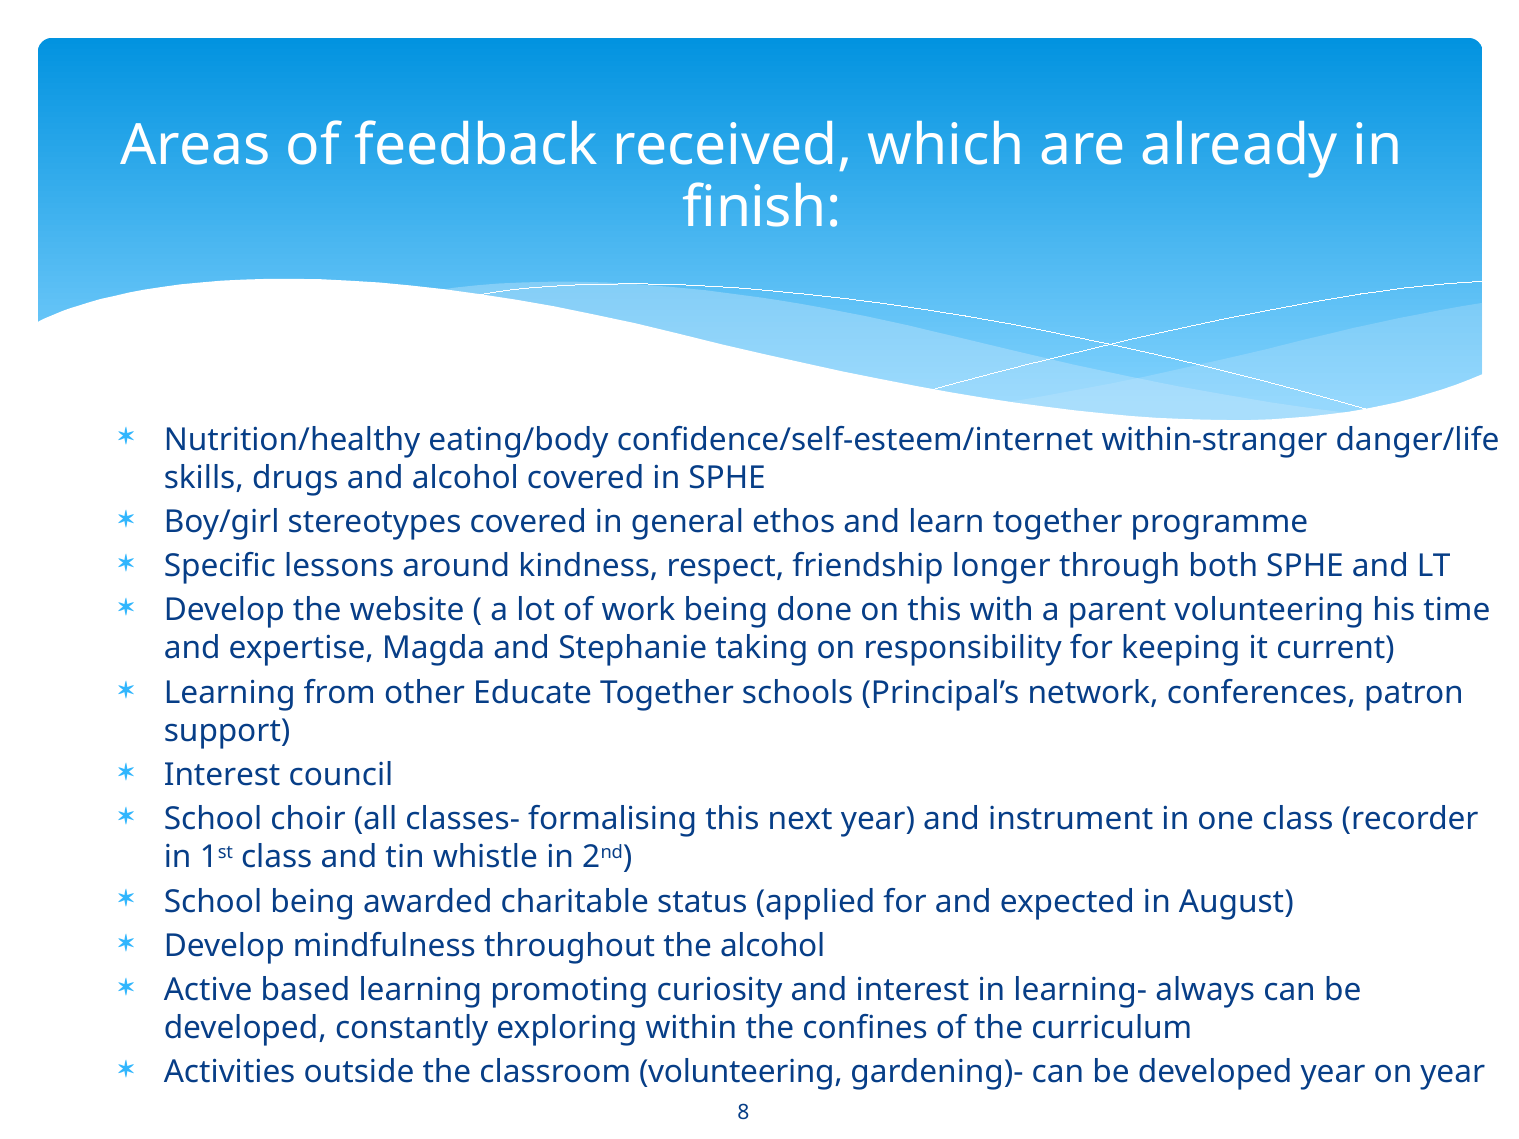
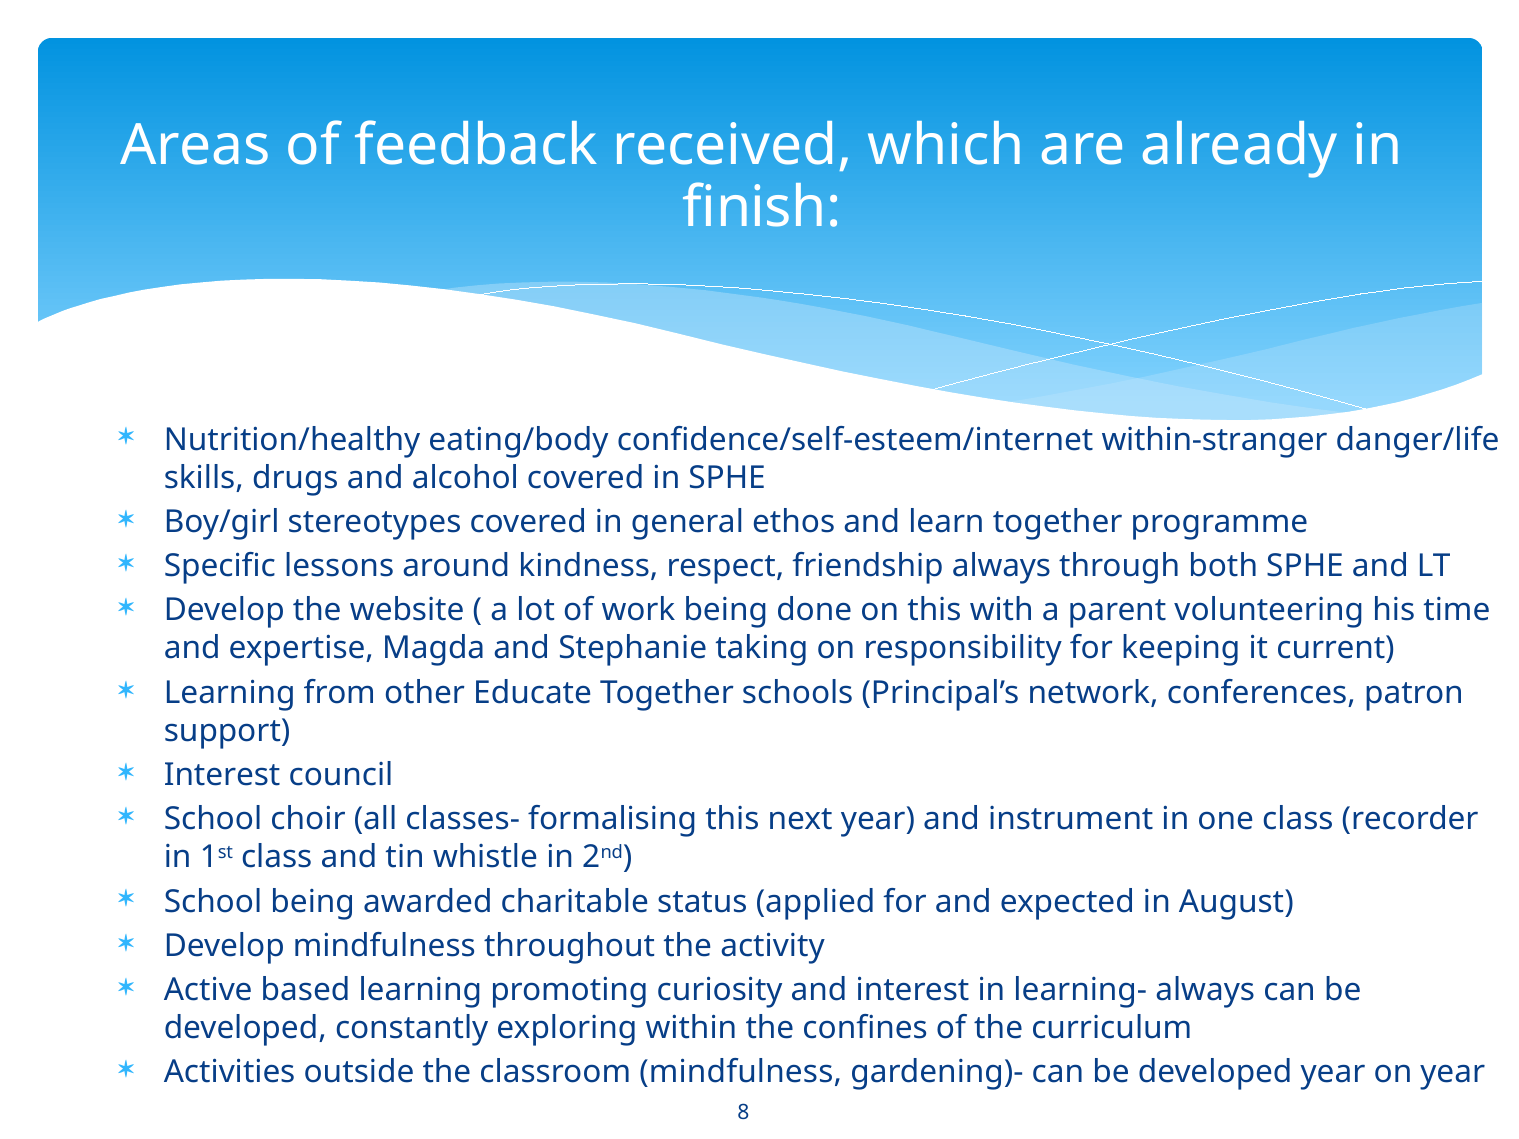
friendship longer: longer -> always (1002, 566)
the alcohol: alcohol -> activity (772, 946)
classroom volunteering: volunteering -> mindfulness (741, 1073)
